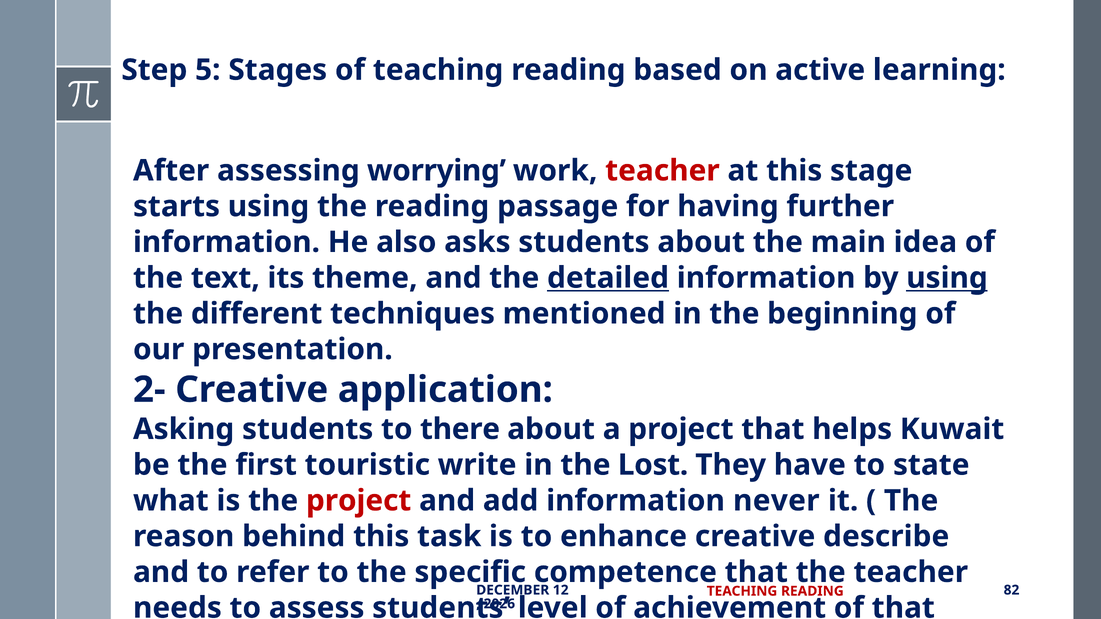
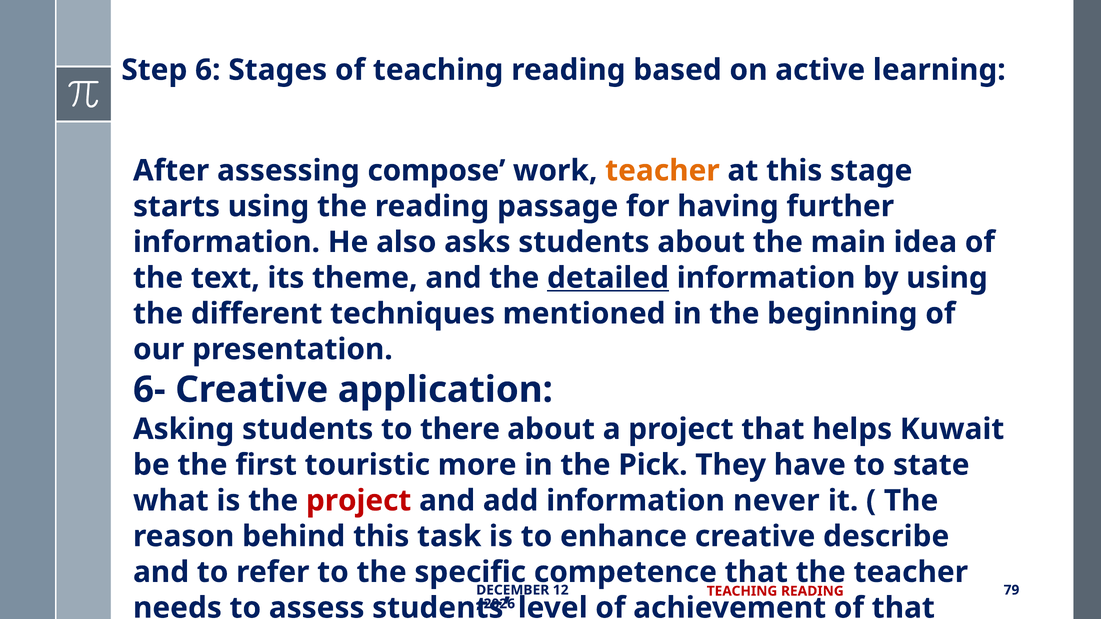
5: 5 -> 6 (208, 70)
worrying: worrying -> compose (436, 171)
teacher colour: red -> orange (662, 171)
using underline: present -> none (947, 278)
2-: 2- -> 6- (149, 390)
write: write -> more (477, 465)
Lost: Lost -> Pick (653, 465)
82: 82 -> 79 (1011, 590)
